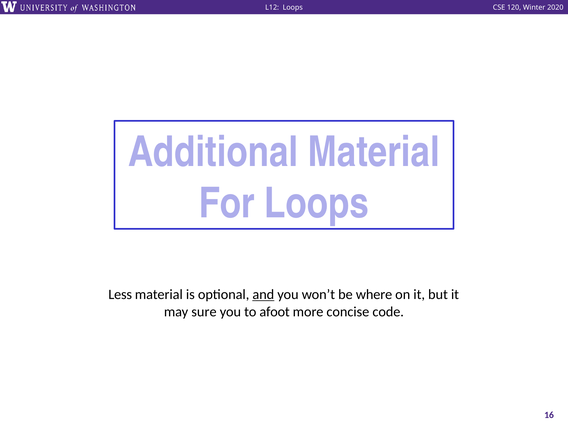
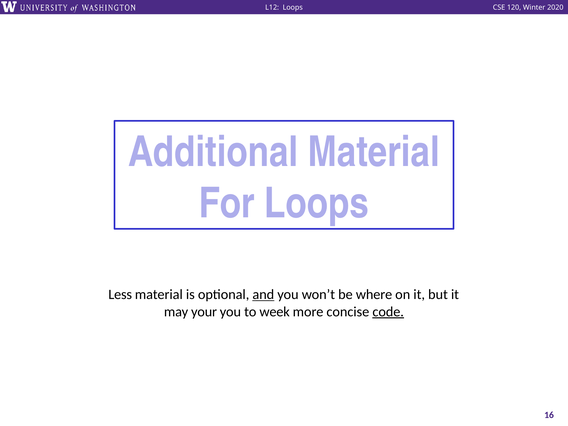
sure: sure -> your (204, 312)
afoot: afoot -> week (275, 312)
code underline: none -> present (388, 312)
